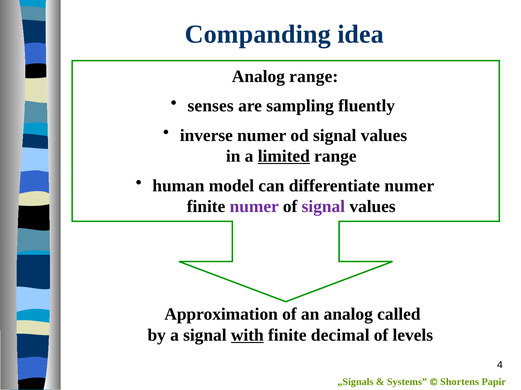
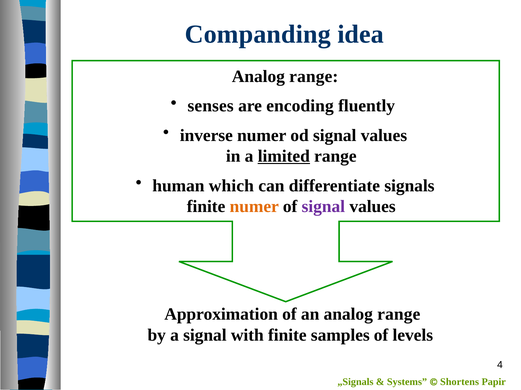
sampling: sampling -> encoding (300, 106)
model: model -> which (231, 186)
differentiate numer: numer -> signals (409, 186)
numer colour: purple -> orange (254, 207)
an analog called: called -> range (399, 315)
with underline: present -> none (247, 336)
decimal: decimal -> samples (340, 336)
